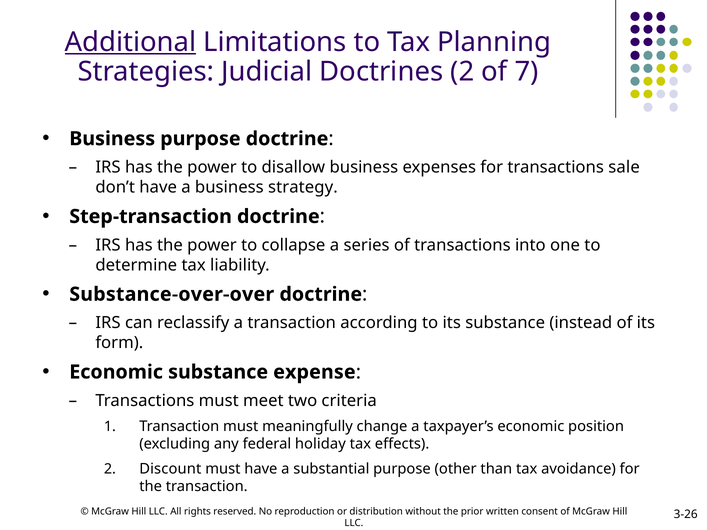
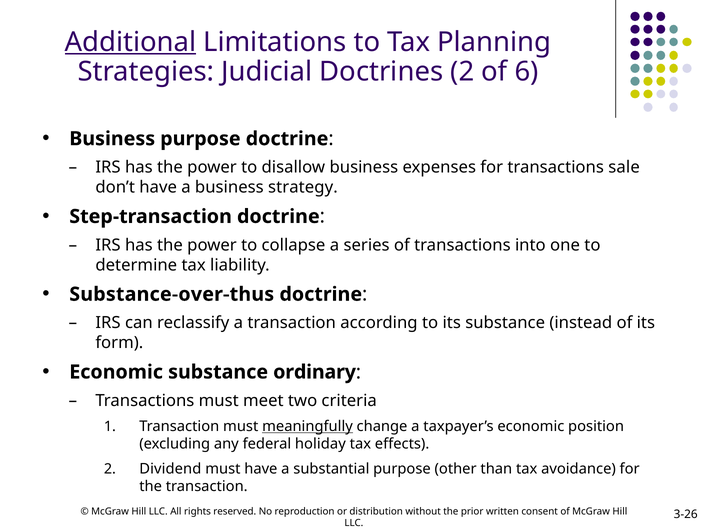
7: 7 -> 6 (527, 72)
Substance-over-over: Substance-over-over -> Substance-over-thus (172, 294)
expense: expense -> ordinary (315, 372)
meaningfully underline: none -> present (308, 427)
Discount: Discount -> Dividend (170, 469)
